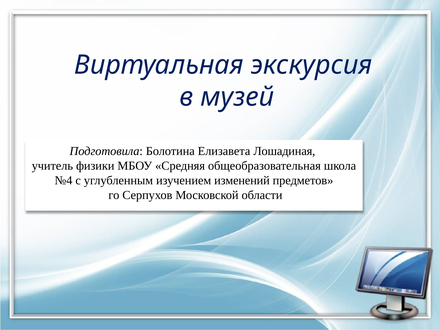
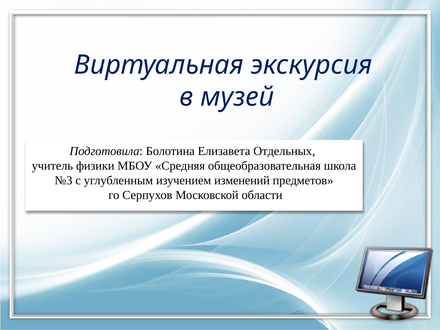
Лошадиная: Лошадиная -> Отдельных (284, 151)
№4: №4 -> №3 (63, 180)
